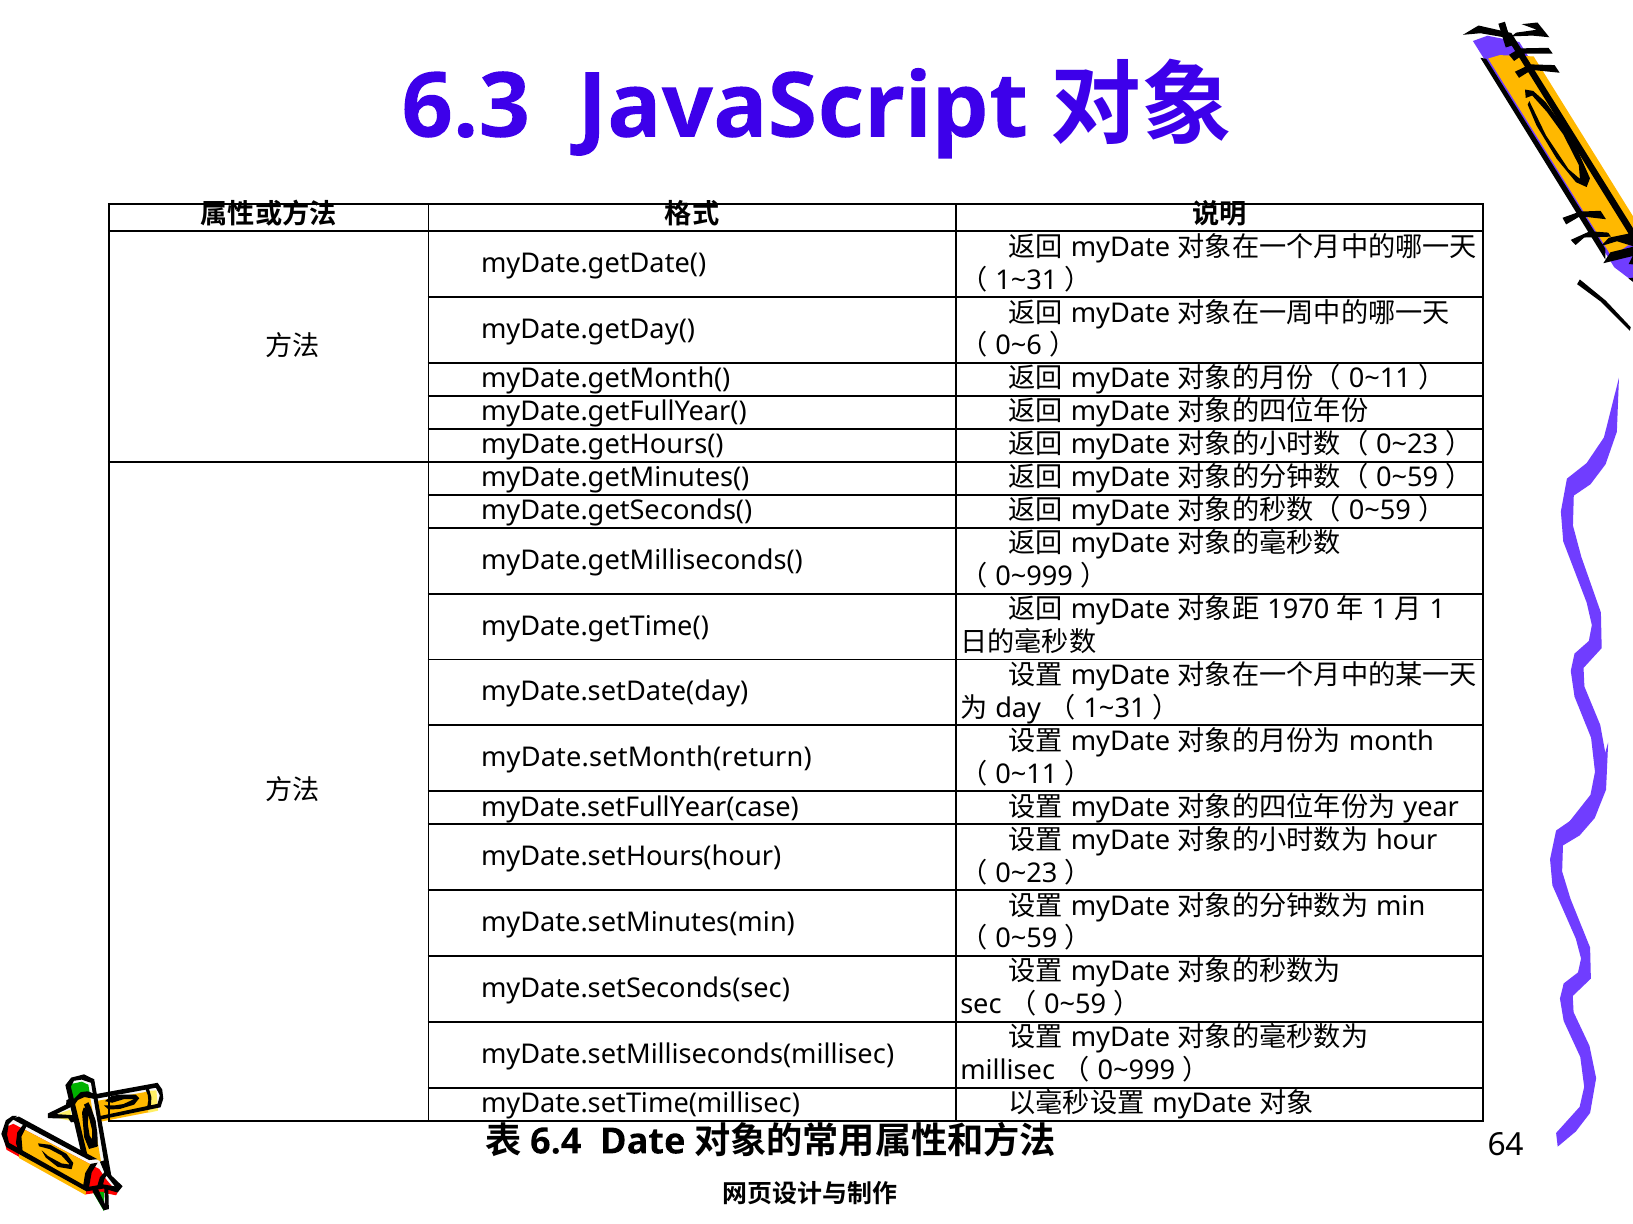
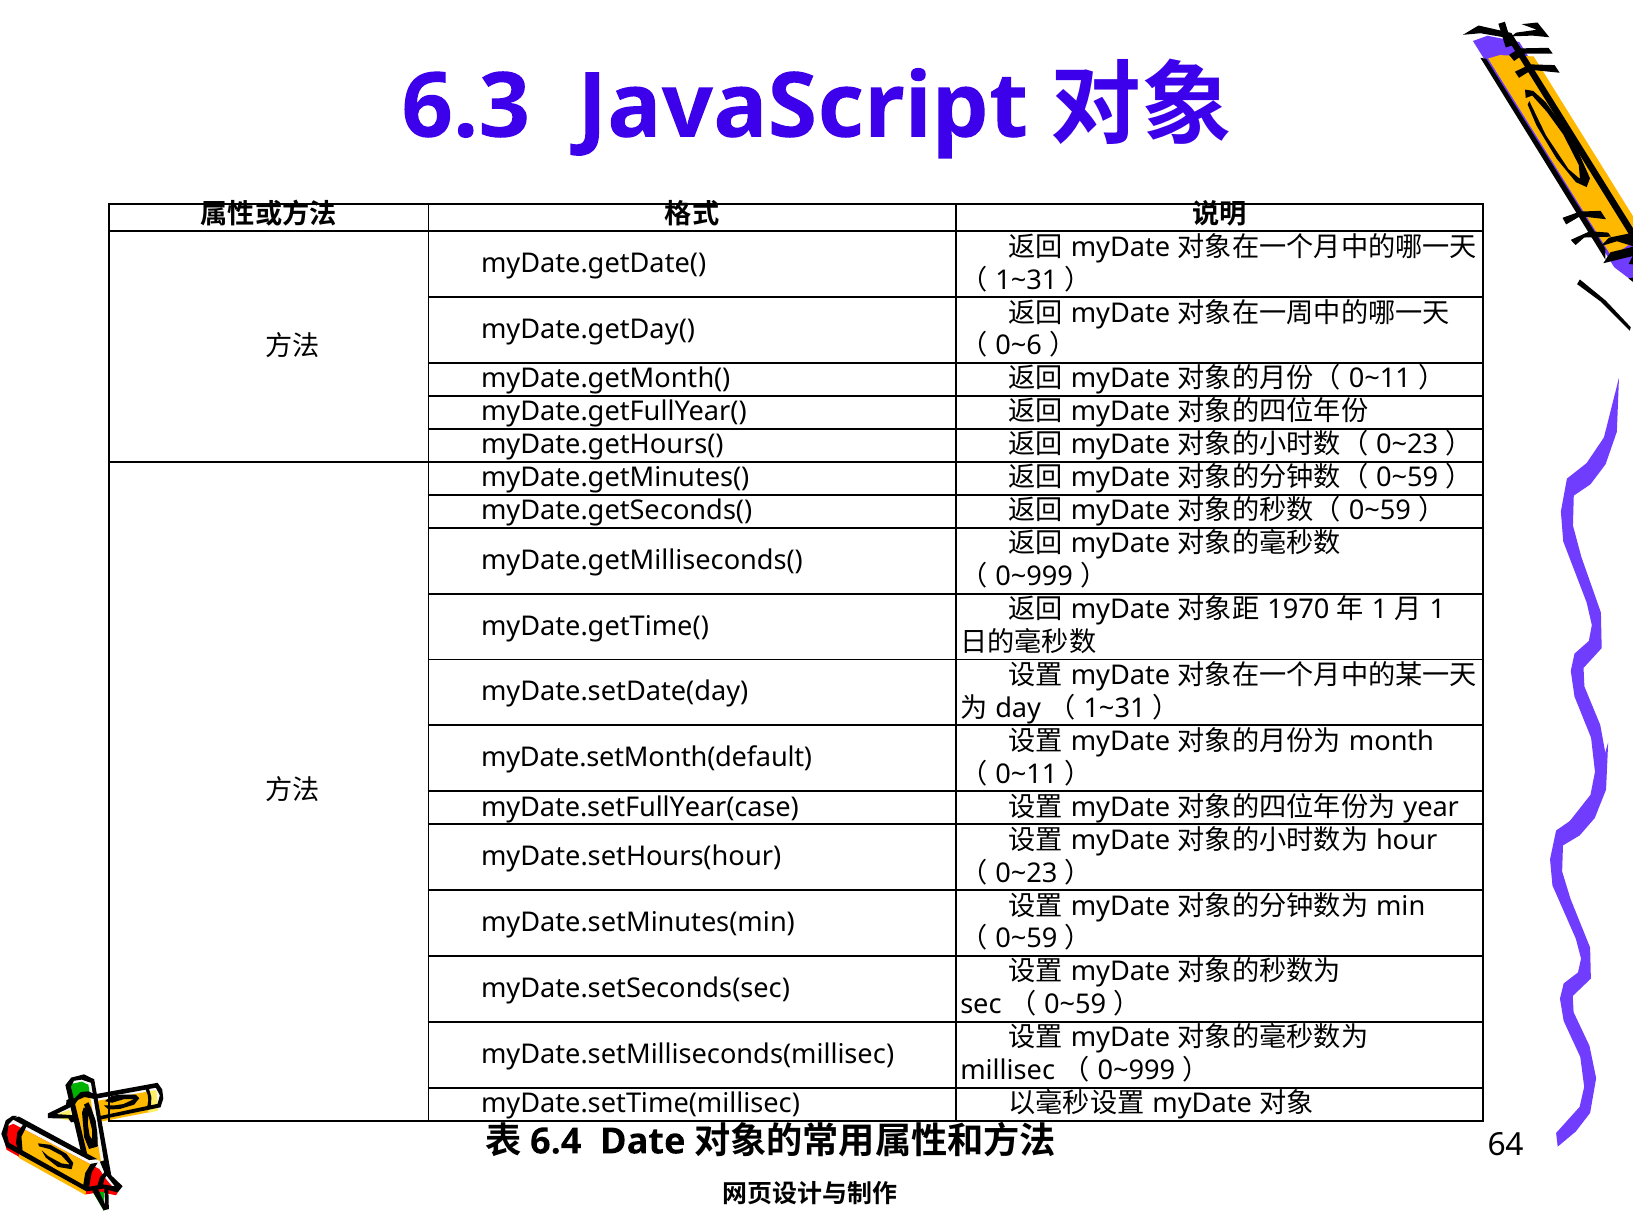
myDate.setMonth(return: myDate.setMonth(return -> myDate.setMonth(default (647, 758)
